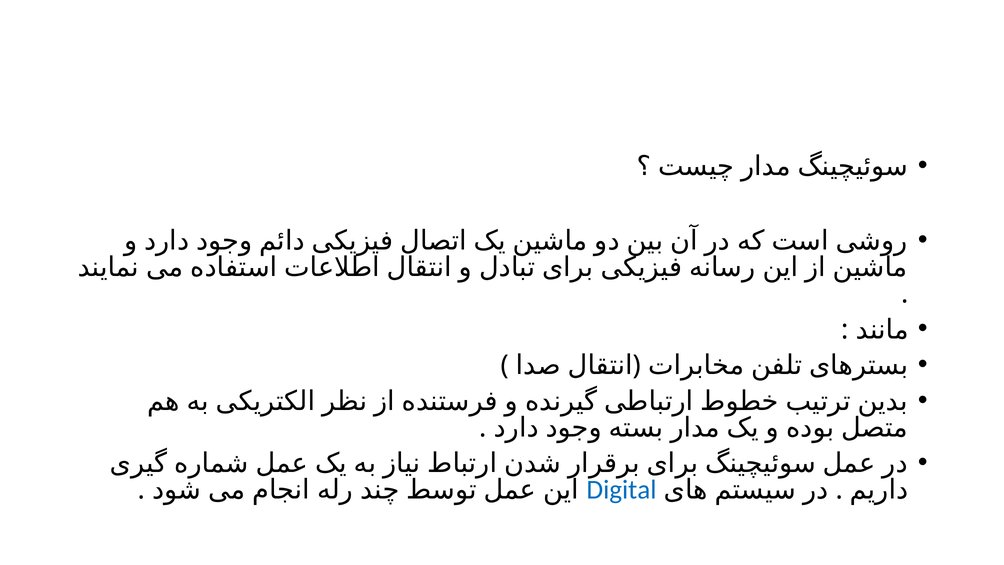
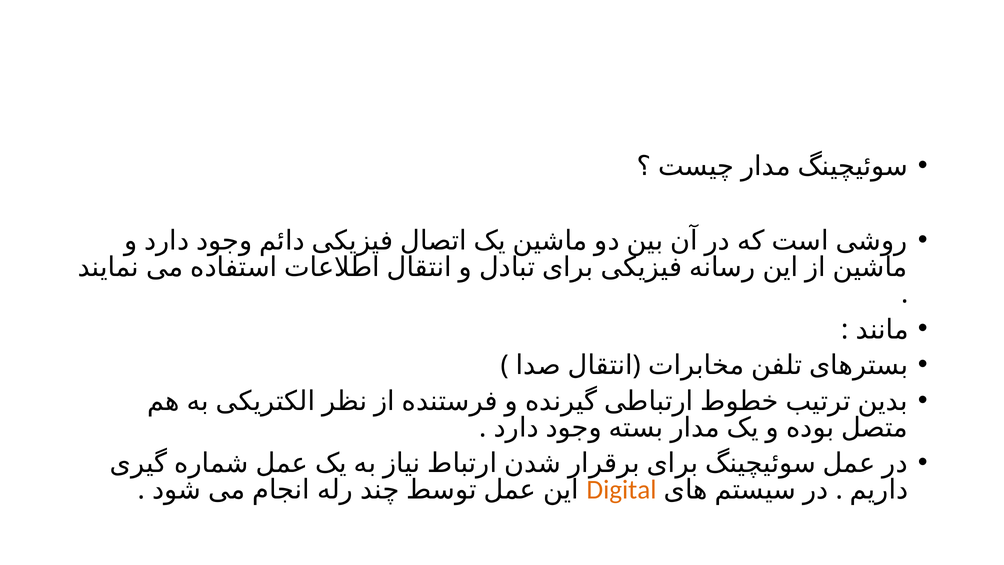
Digital colour: blue -> orange (621, 490)
